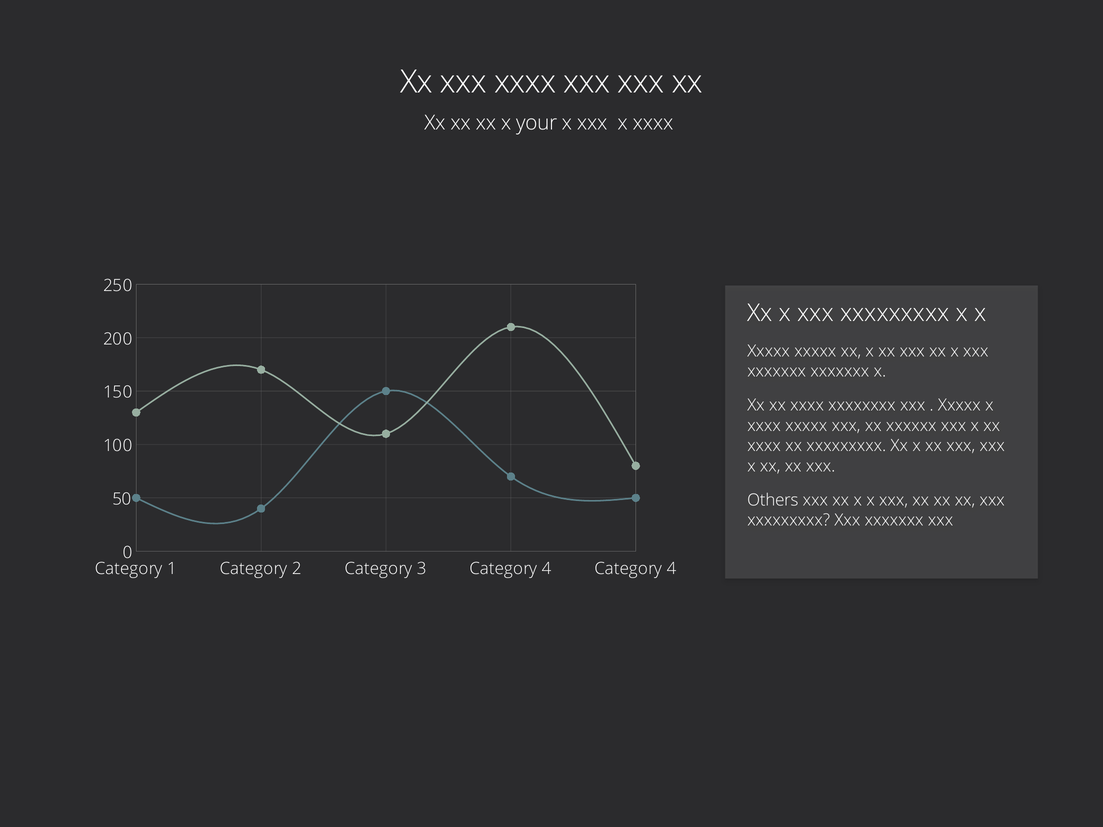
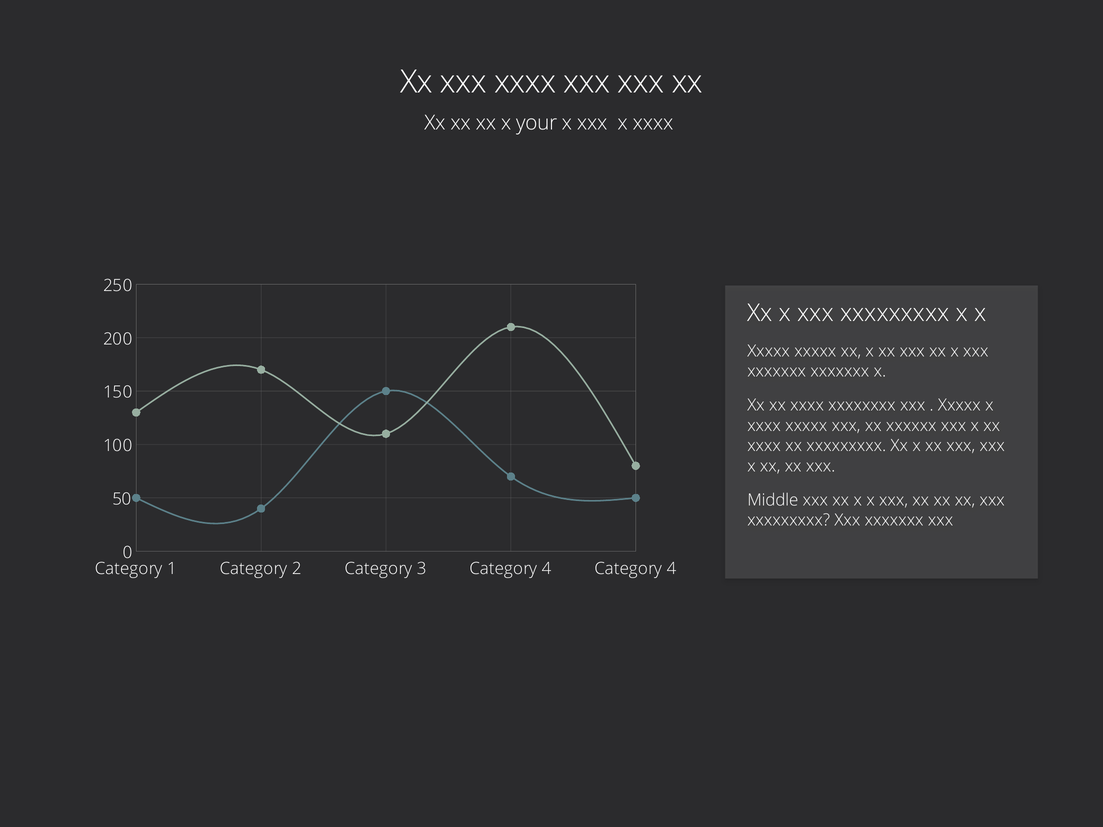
Others: Others -> Middle (773, 500)
